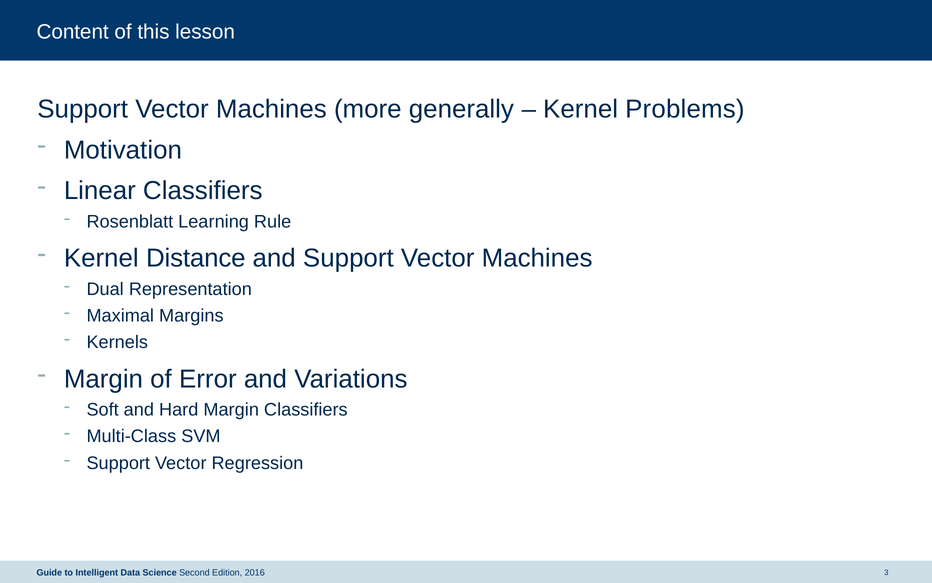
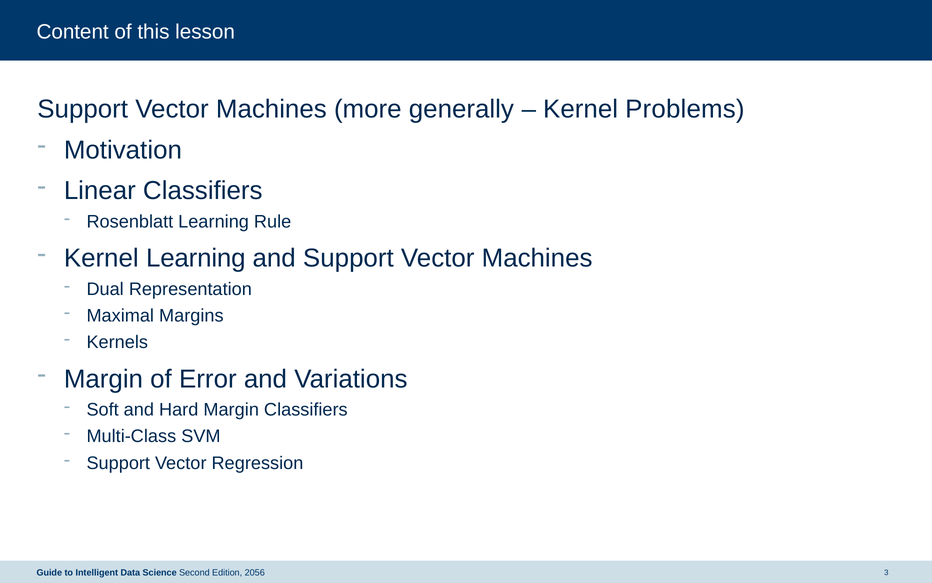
Kernel Distance: Distance -> Learning (196, 258)
2016: 2016 -> 2056 (255, 573)
